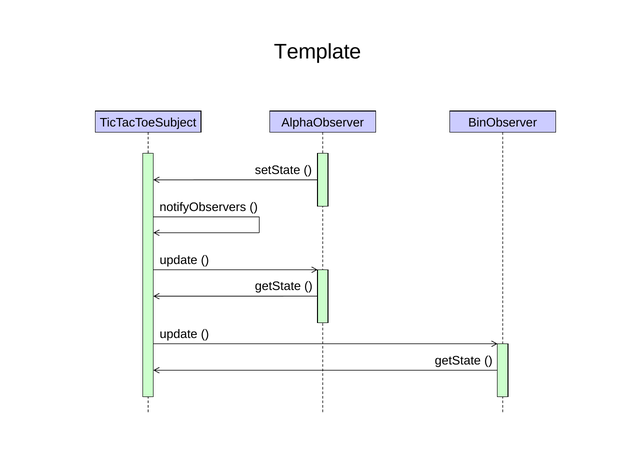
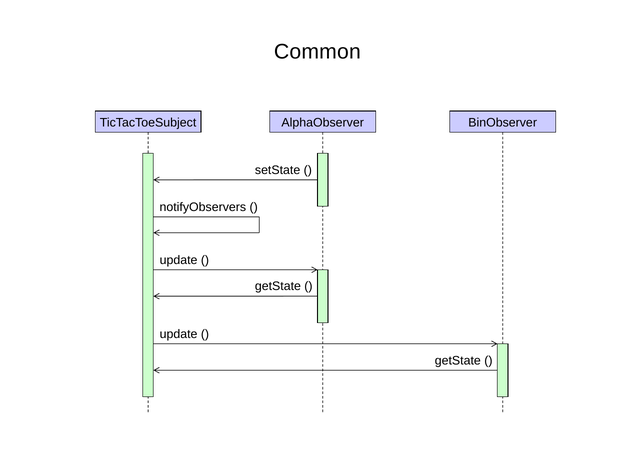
Template: Template -> Common (317, 52)
